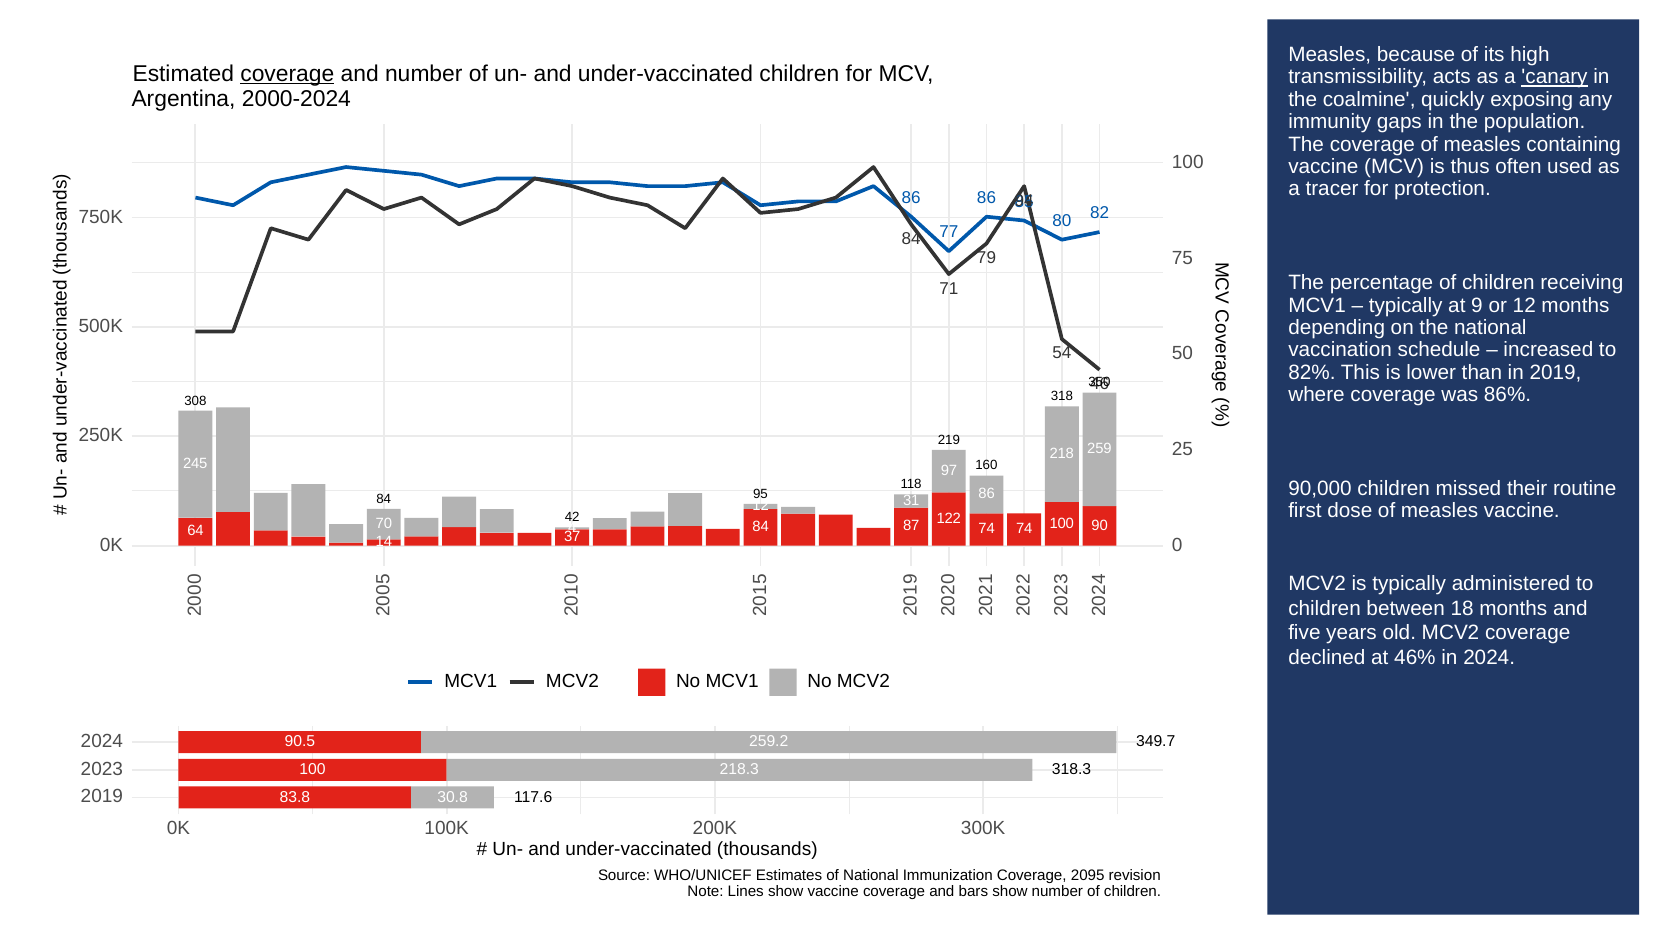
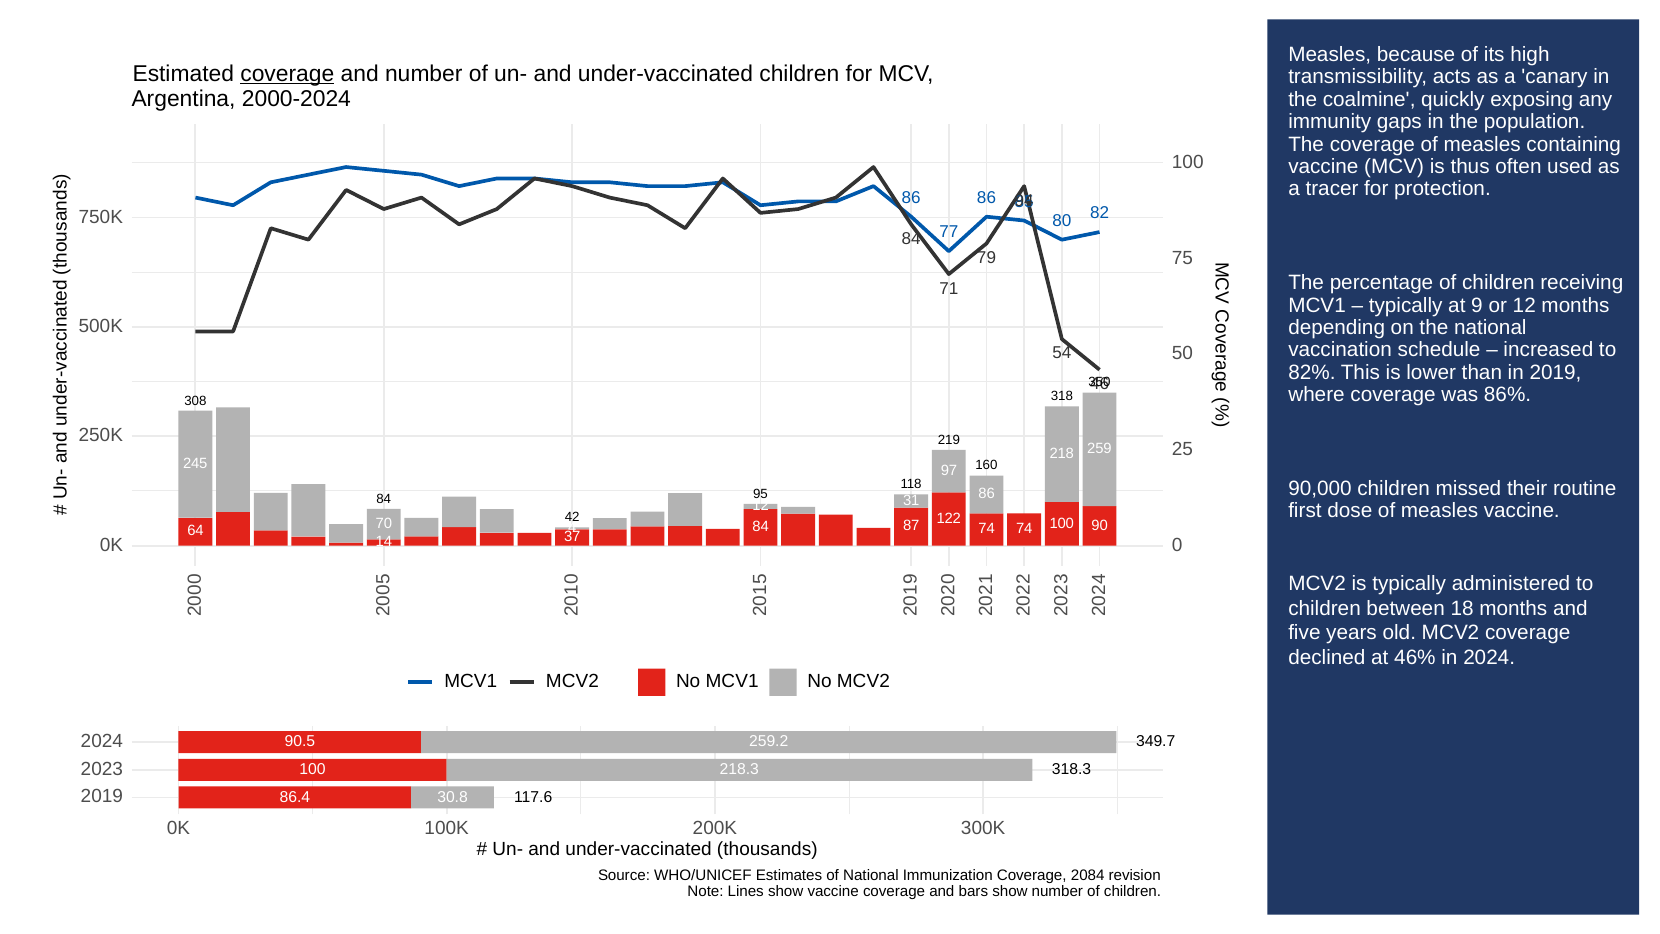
canary underline: present -> none (1555, 77)
83.8: 83.8 -> 86.4 (295, 797)
2095: 2095 -> 2084 (1088, 875)
